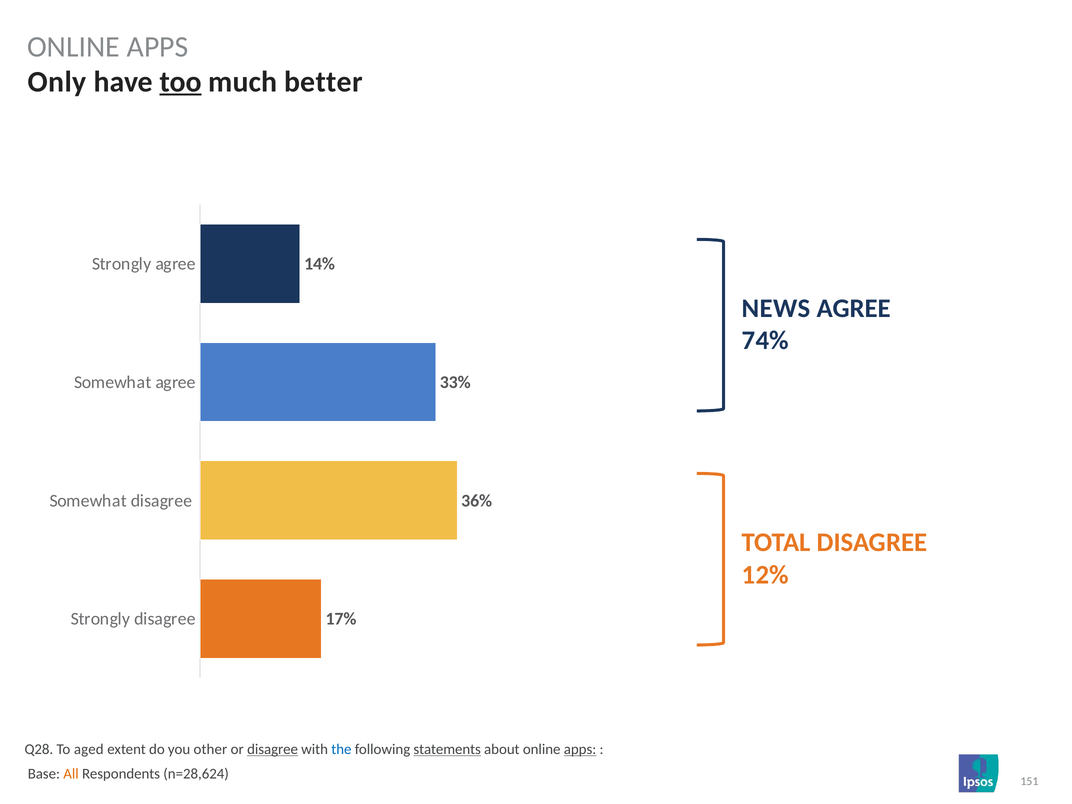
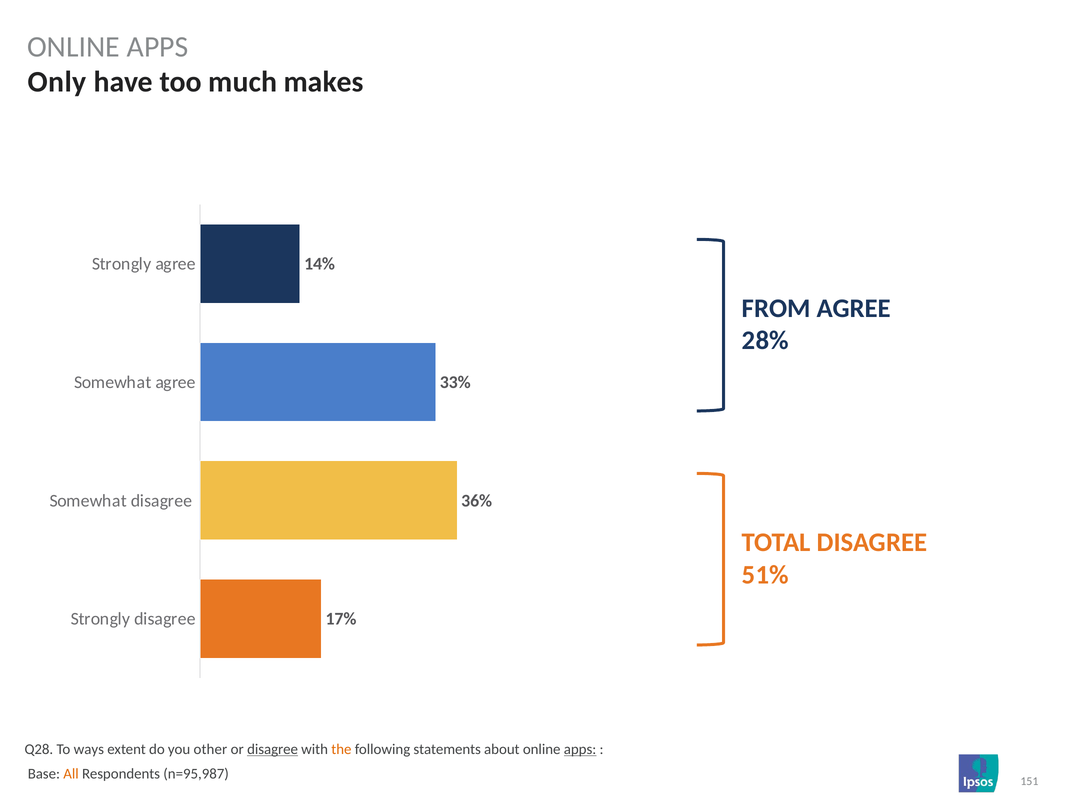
too underline: present -> none (181, 82)
better: better -> makes (324, 82)
NEWS: NEWS -> FROM (776, 308)
74%: 74% -> 28% (765, 341)
12%: 12% -> 51% (765, 575)
aged: aged -> ways (89, 749)
the colour: blue -> orange (341, 749)
statements underline: present -> none (447, 749)
n=28,624: n=28,624 -> n=95,987 (196, 774)
